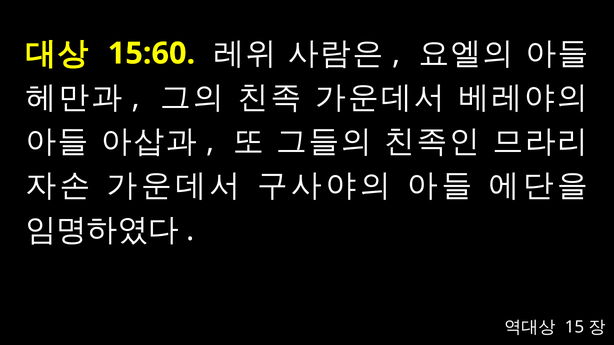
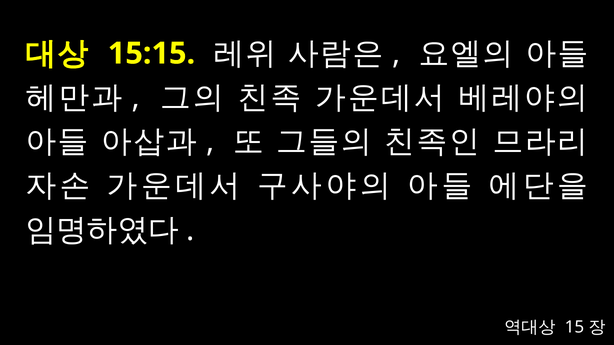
15:60: 15:60 -> 15:15 (151, 53)
